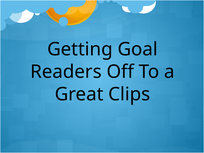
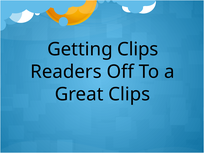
Getting Goal: Goal -> Clips (138, 49)
